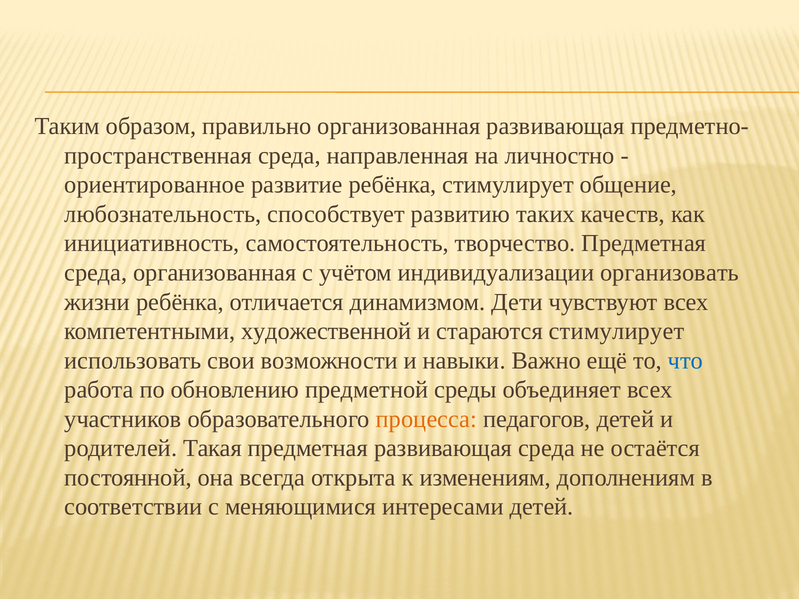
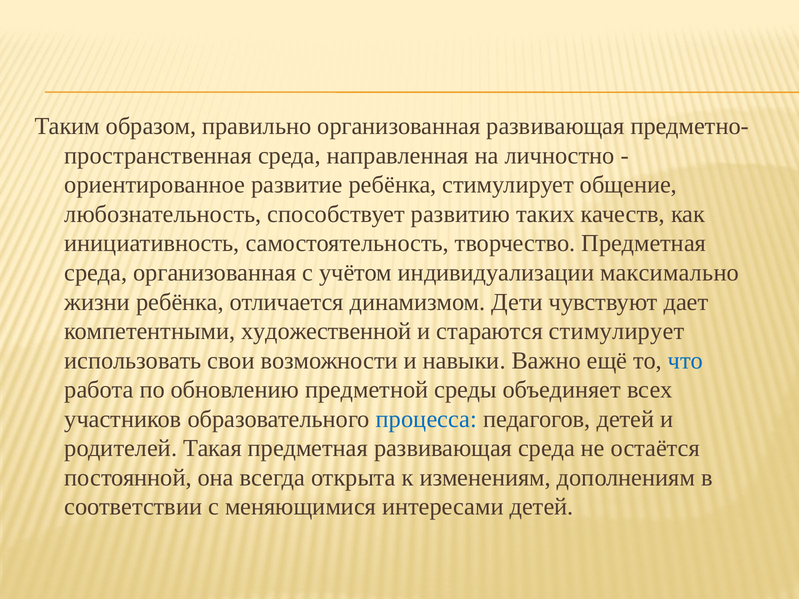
организовать: организовать -> максимально (670, 273)
чувствуют всех: всех -> дает (686, 302)
процесса colour: orange -> blue (426, 419)
